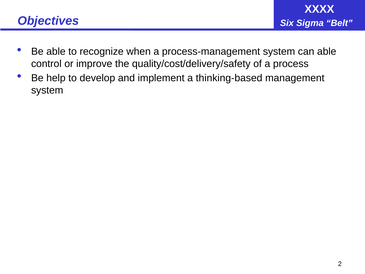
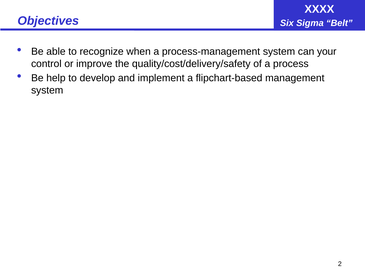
can able: able -> your (327, 52)
thinking-based: thinking-based -> flipchart-based (229, 78)
